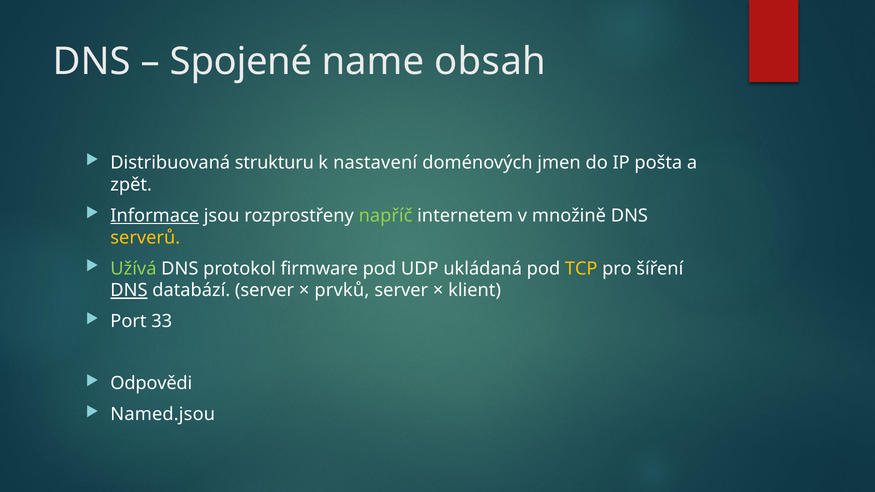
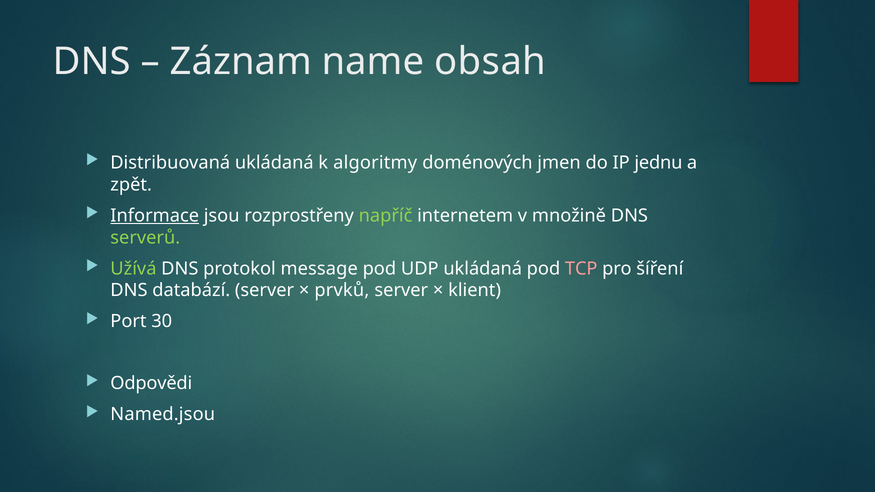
Spojené: Spojené -> Záznam (241, 61)
Distribuovaná strukturu: strukturu -> ukládaná (274, 163)
nastavení: nastavení -> algoritmy (375, 163)
pošta: pošta -> jednu (658, 163)
serverů colour: yellow -> light green (145, 238)
firmware: firmware -> message (319, 269)
TCP colour: yellow -> pink (581, 269)
DNS underline: present -> none (129, 291)
33: 33 -> 30 (162, 322)
